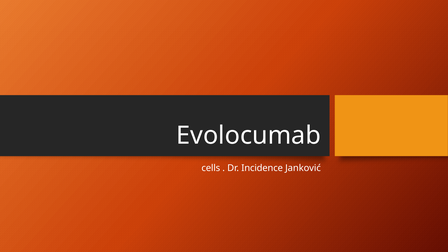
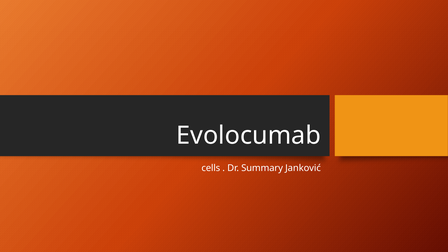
Incidence: Incidence -> Summary (262, 168)
